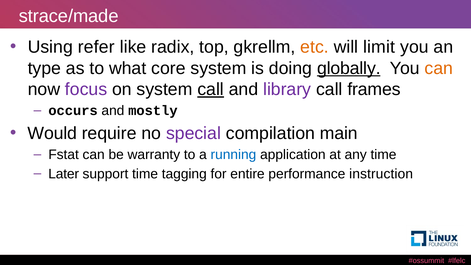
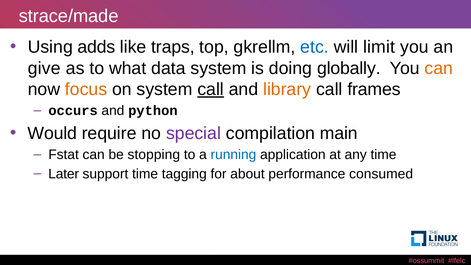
refer: refer -> adds (96, 47)
radix: radix -> traps (173, 47)
etc colour: orange -> blue (315, 47)
type: type -> give (44, 68)
core: core -> data (168, 68)
globally underline: present -> none (349, 68)
focus colour: purple -> orange (86, 89)
library colour: purple -> orange (287, 89)
mostly: mostly -> python (153, 111)
warranty: warranty -> stopping (154, 155)
entire: entire -> about (247, 174)
instruction: instruction -> consumed (381, 174)
